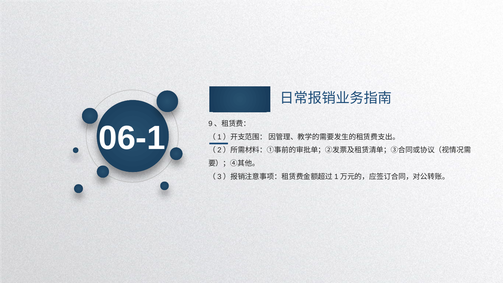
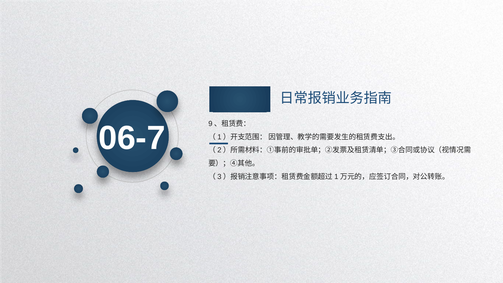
06-1: 06-1 -> 06-7 (132, 138)
